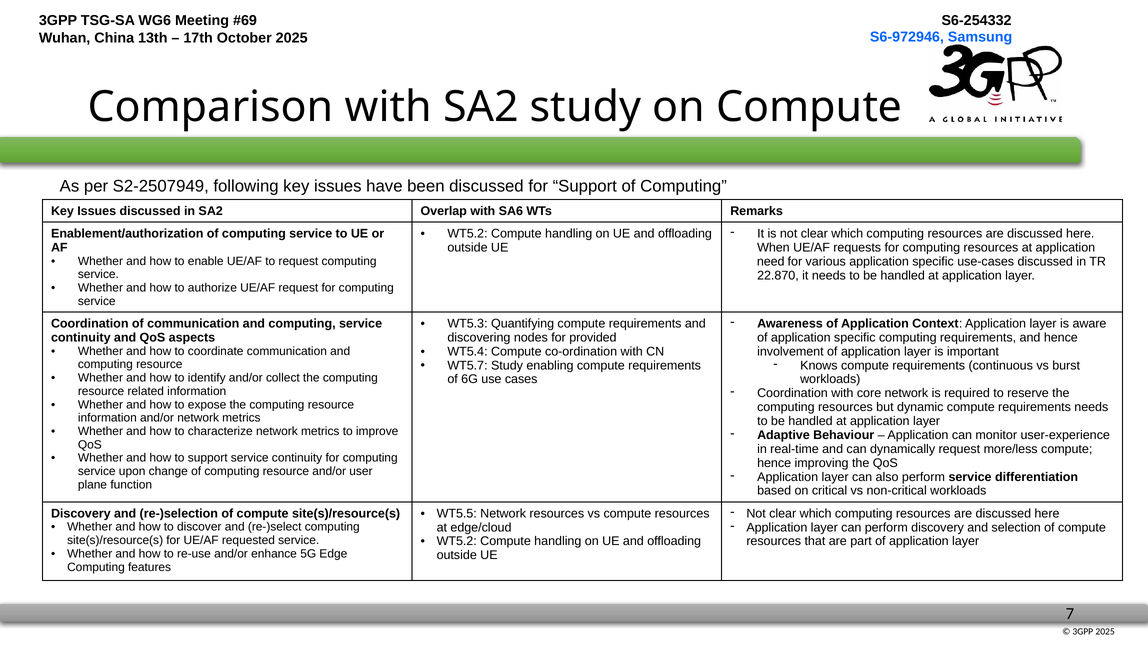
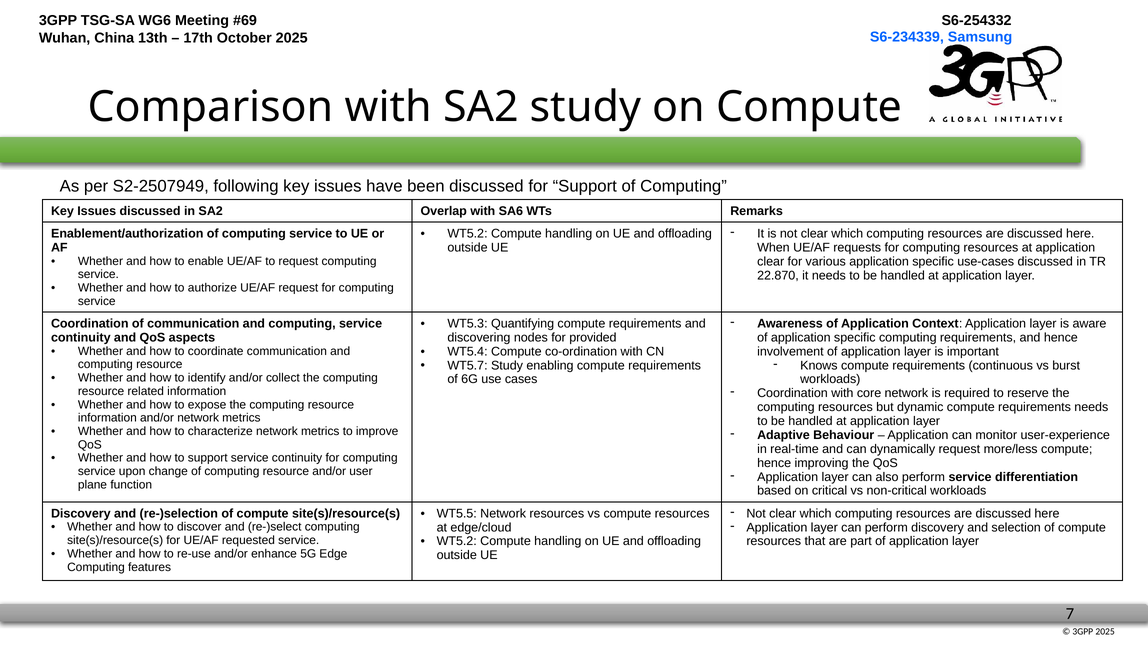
S6-972946: S6-972946 -> S6-234339 (907, 37)
need: need -> clear (771, 261)
